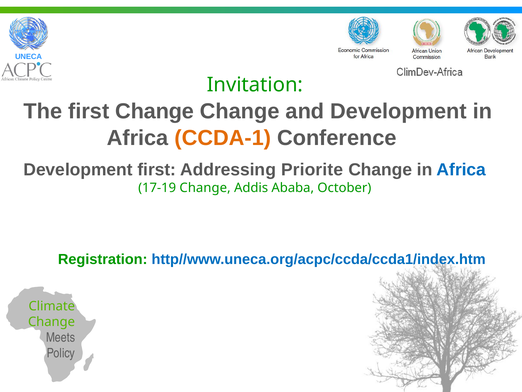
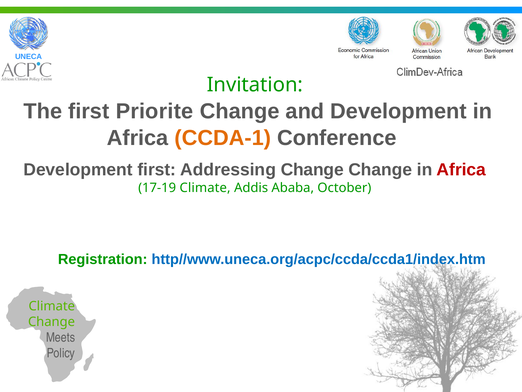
first Change: Change -> Priorite (154, 111)
Addressing Priorite: Priorite -> Change (312, 170)
Africa colour: blue -> red (461, 170)
17-19 Change: Change -> Climate (205, 188)
